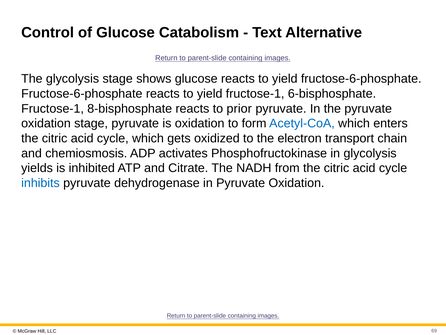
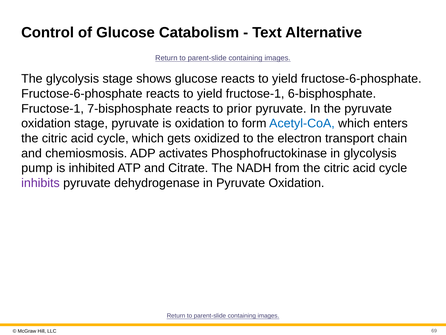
8-bisphosphate: 8-bisphosphate -> 7-bisphosphate (130, 108)
yields: yields -> pump (37, 168)
inhibits colour: blue -> purple (40, 183)
